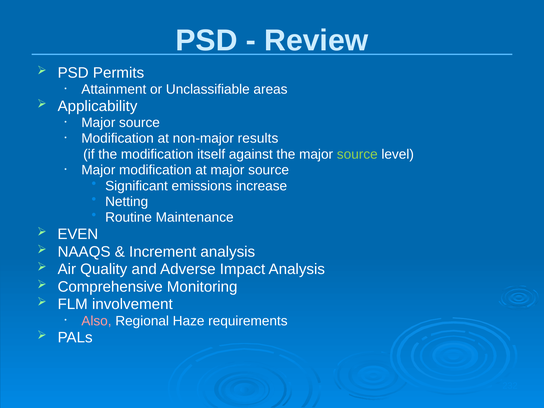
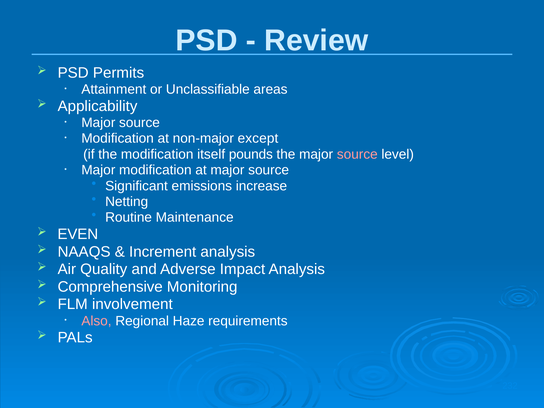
results: results -> except (258, 138)
against: against -> pounds (251, 154)
source colour: light green -> pink (357, 154)
